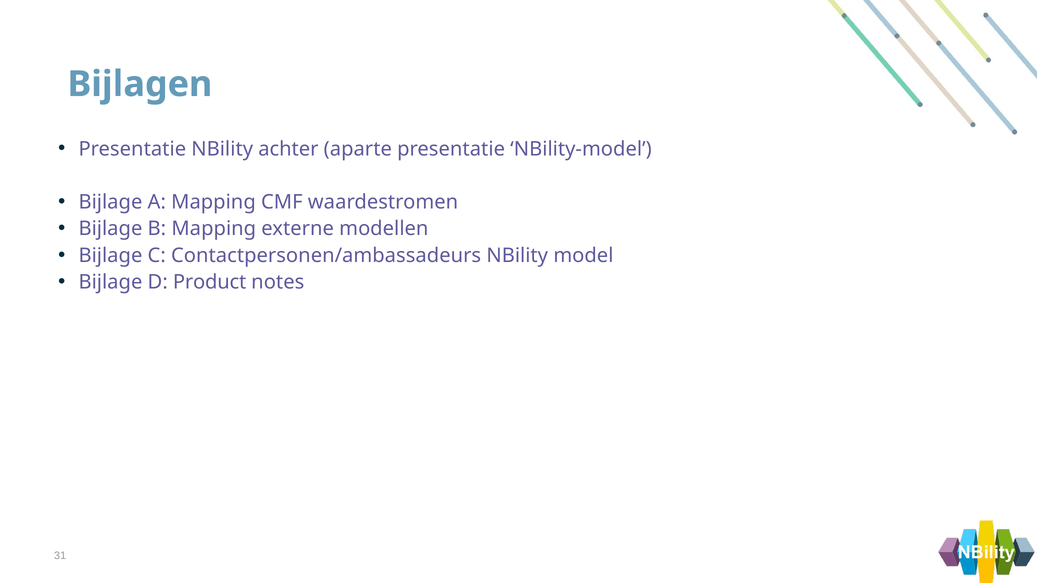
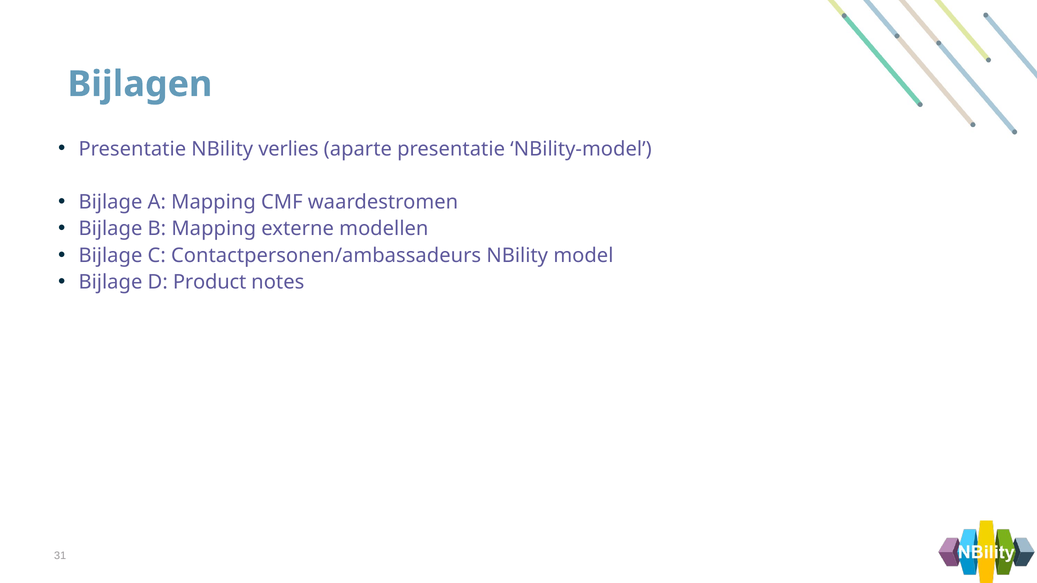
achter: achter -> verlies (288, 149)
